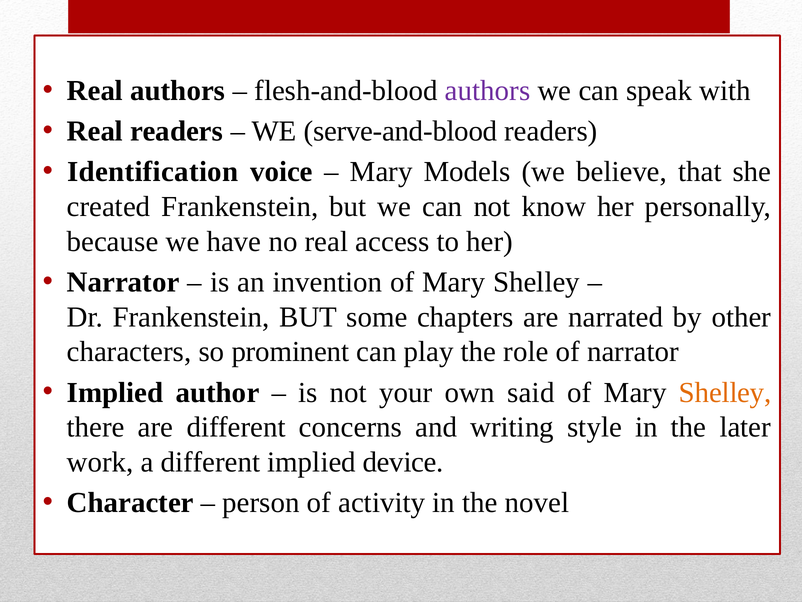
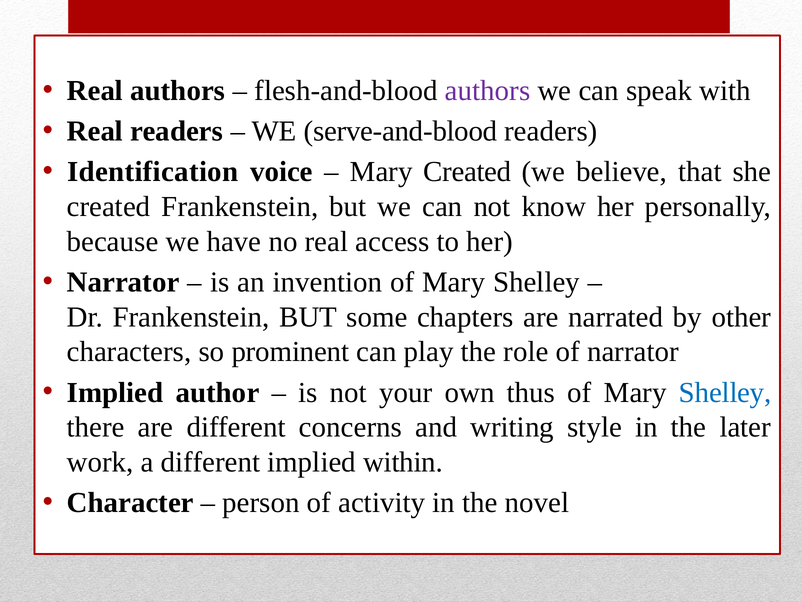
Mary Models: Models -> Created (467, 172)
said: said -> thus (531, 392)
Shelley colour: orange -> blue (725, 392)
device: device -> within (403, 462)
